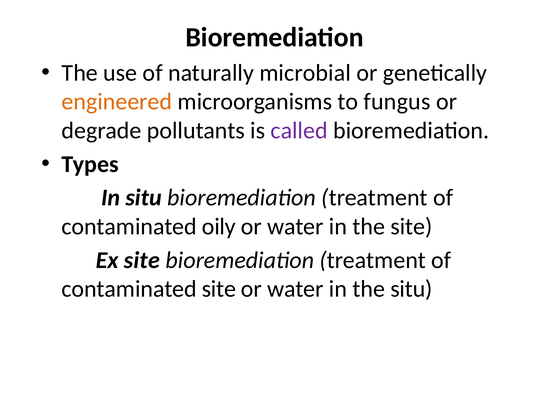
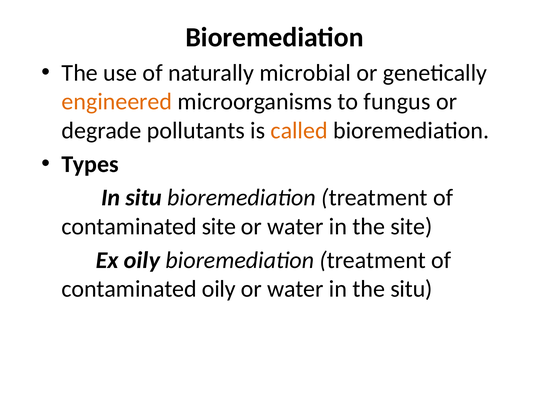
called colour: purple -> orange (299, 130)
contaminated oily: oily -> site (219, 227)
Ex site: site -> oily (142, 260)
contaminated site: site -> oily (219, 289)
